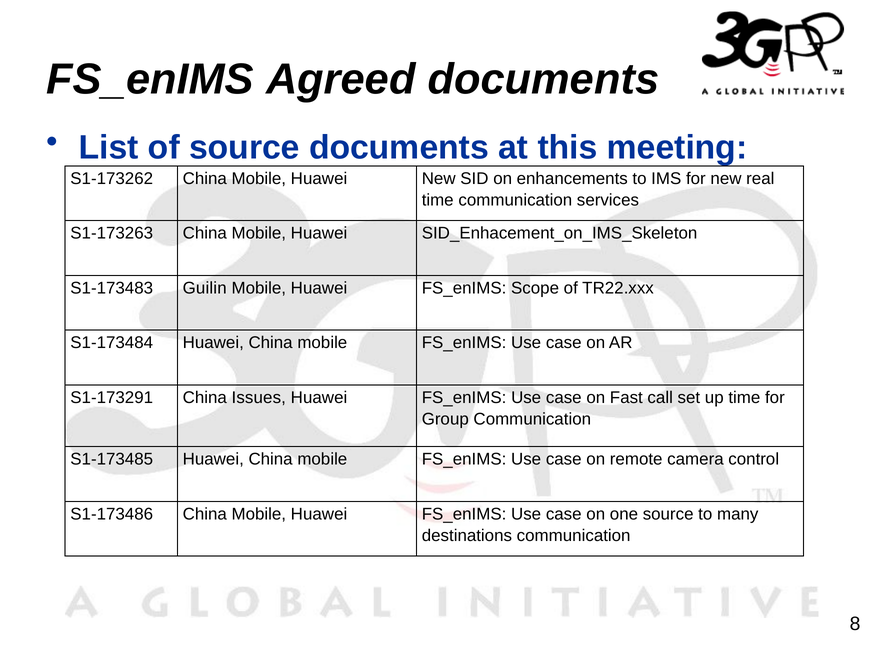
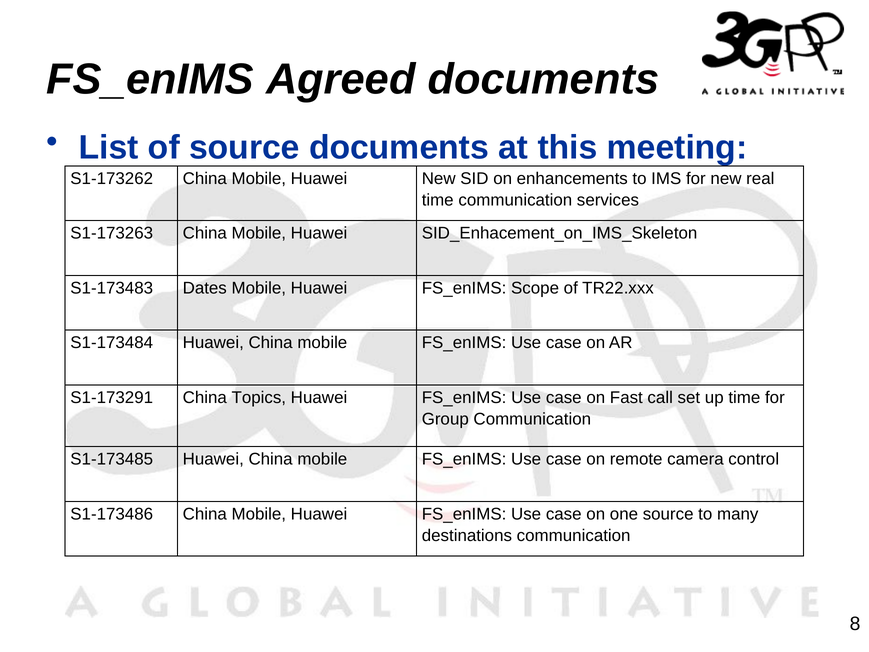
Guilin: Guilin -> Dates (205, 288)
Issues: Issues -> Topics (259, 397)
